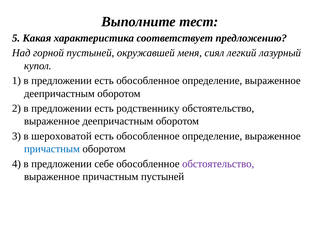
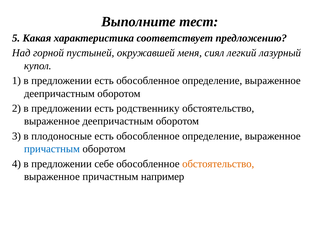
шероховатой: шероховатой -> плодоносные (62, 136)
обстоятельство colour: purple -> orange (218, 164)
причастным пустыней: пустыней -> например (163, 177)
